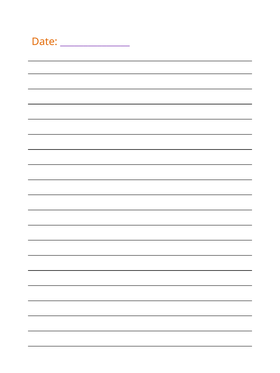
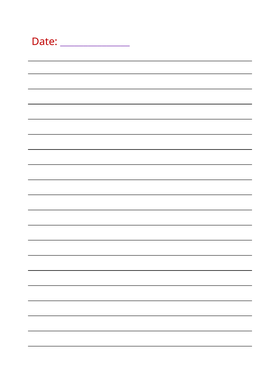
Date colour: orange -> red (45, 42)
